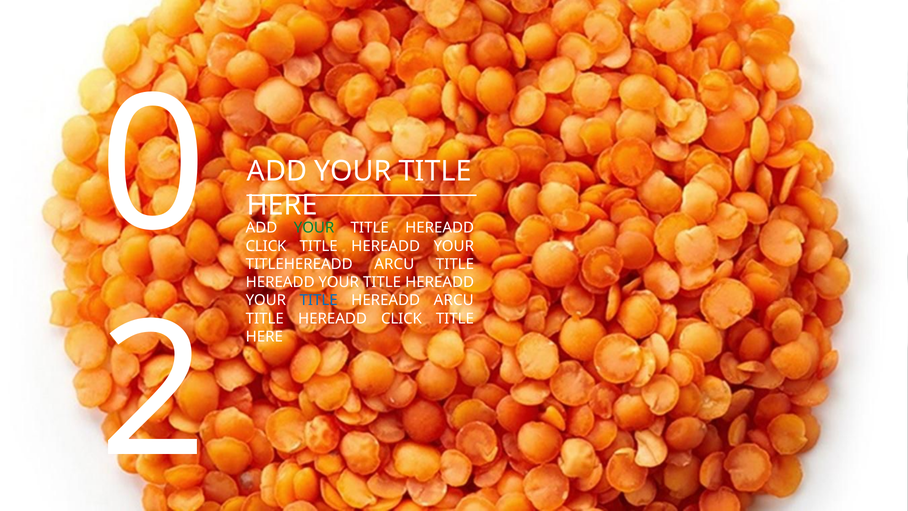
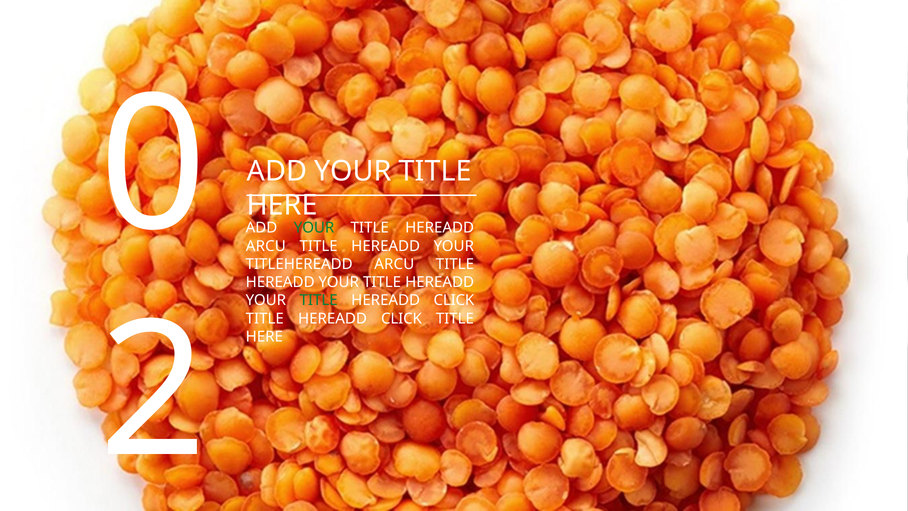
CLICK: CLICK -> ARCU (266, 246)
TITLE colour: blue -> green (319, 300)
ARCU: ARCU -> CLICK (454, 300)
